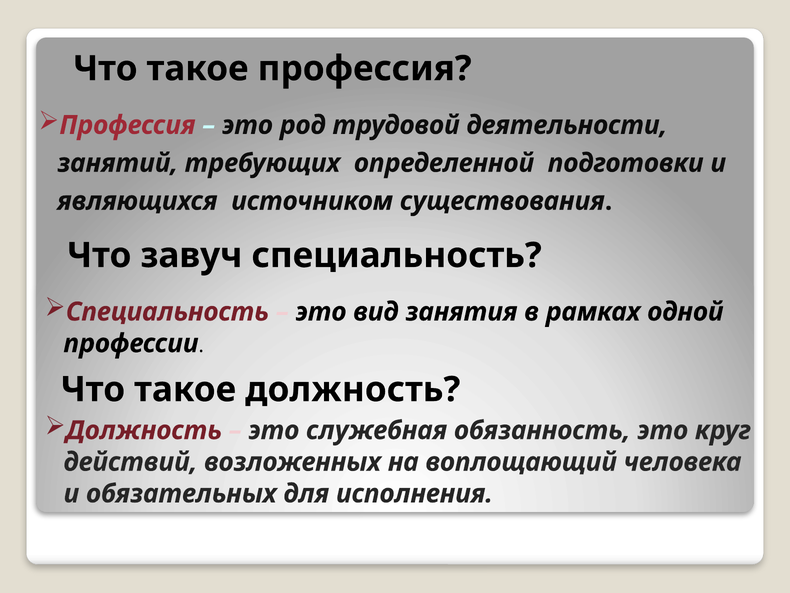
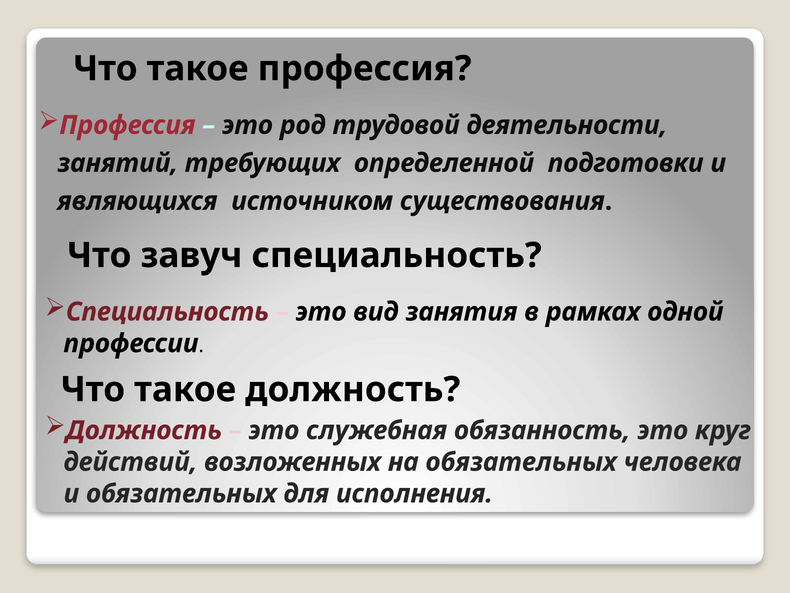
на воплощающий: воплощающий -> обязательных (521, 462)
